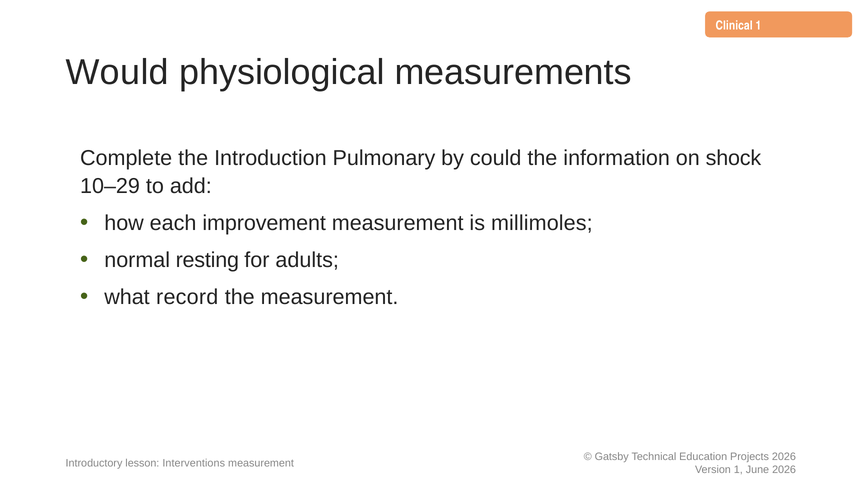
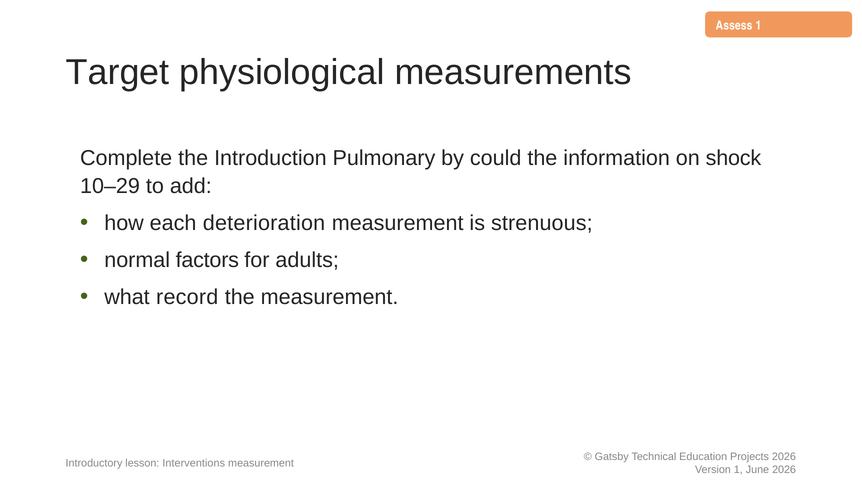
Clinical: Clinical -> Assess (734, 26)
Would: Would -> Target (118, 72)
improvement: improvement -> deterioration (264, 223)
millimoles: millimoles -> strenuous (542, 223)
resting: resting -> factors (207, 260)
